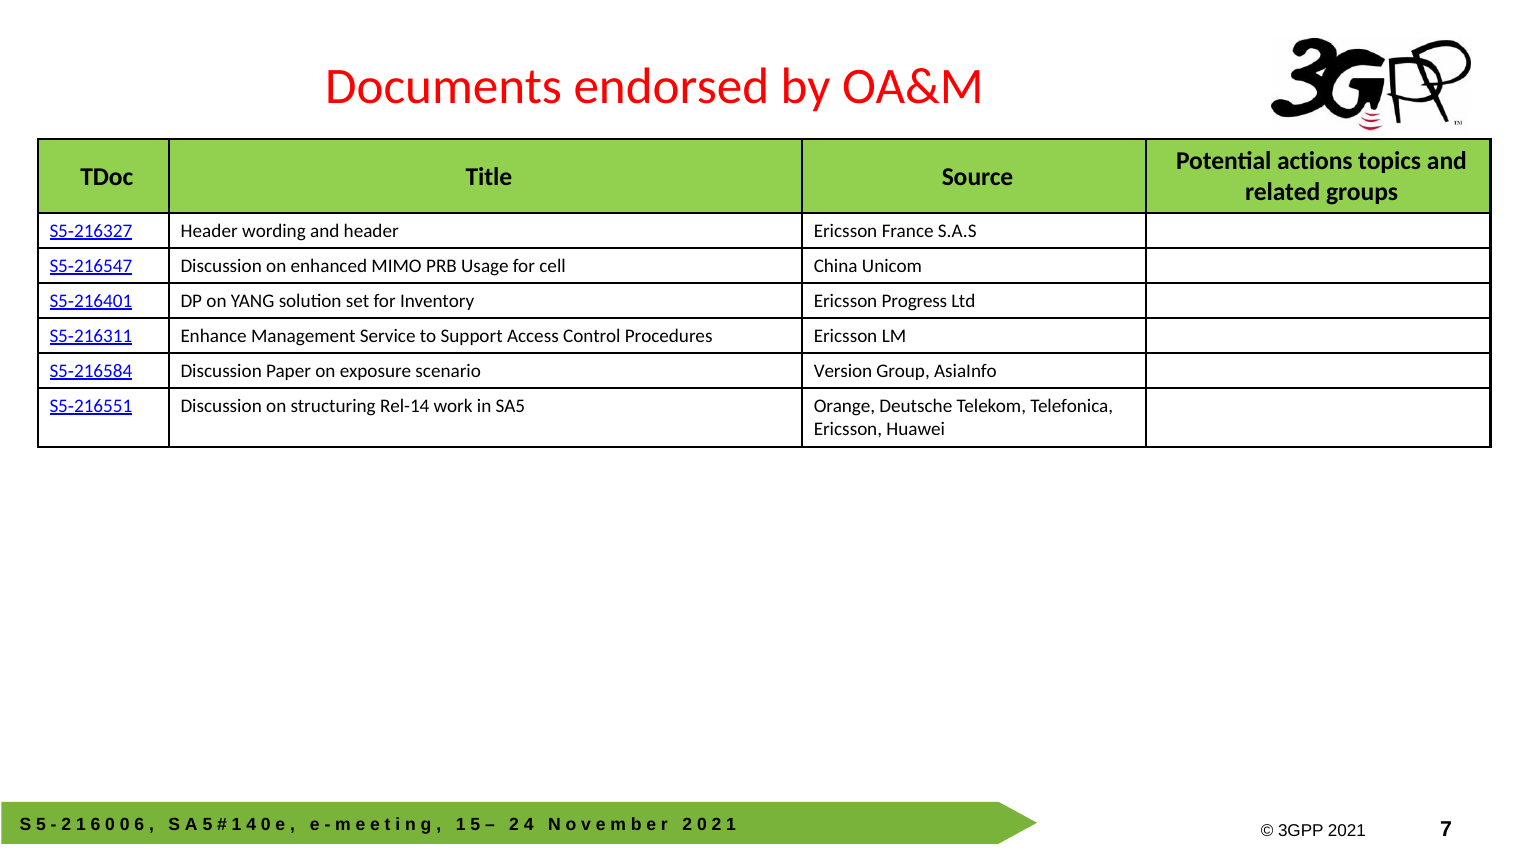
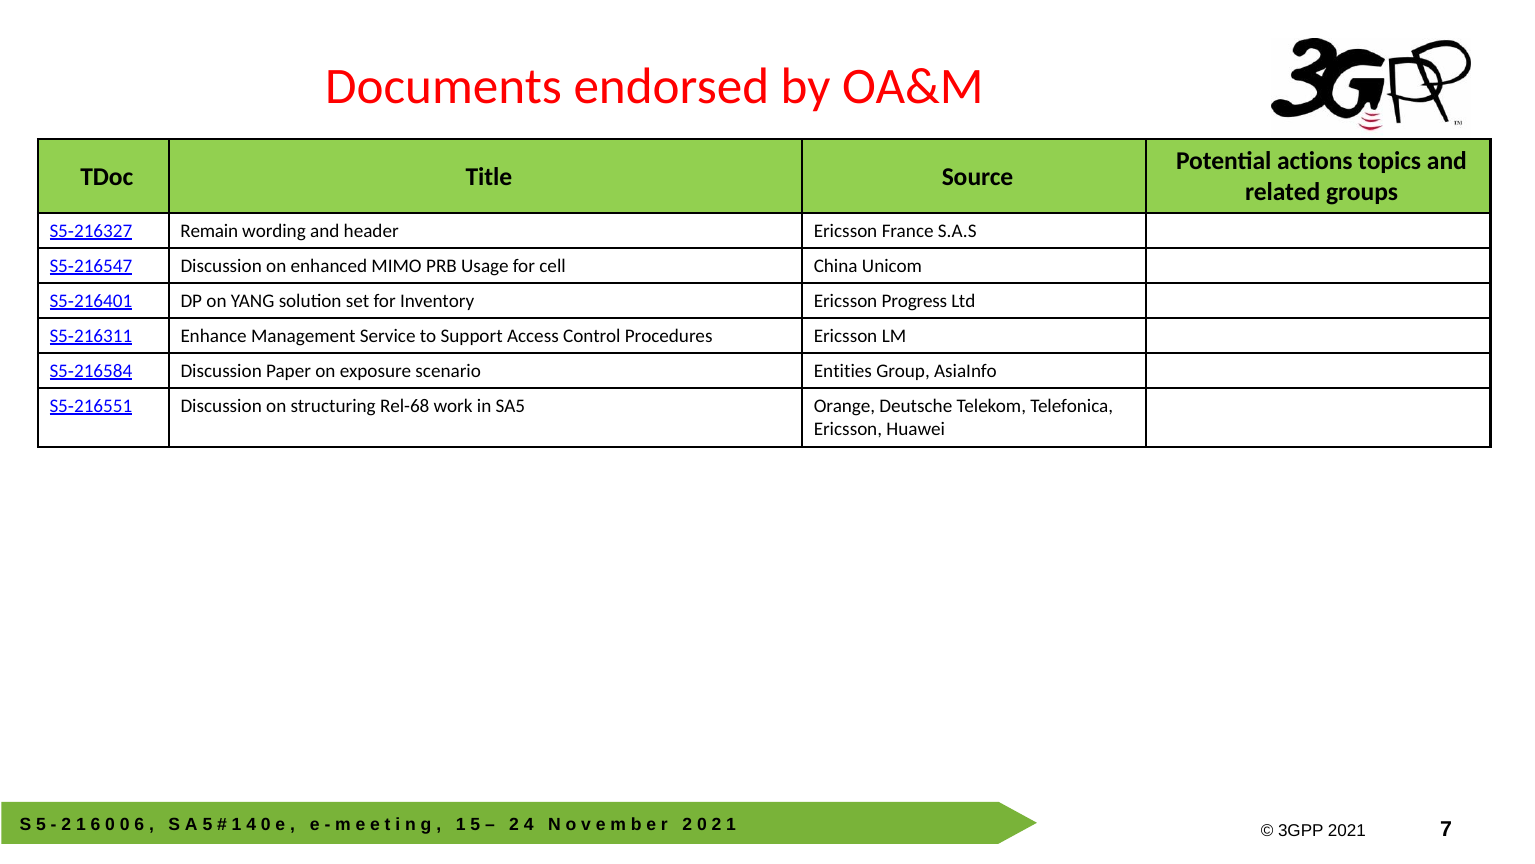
Header: Header -> Remain (209, 231)
Version: Version -> Entities (843, 371)
Rel-14: Rel-14 -> Rel-68 (405, 406)
